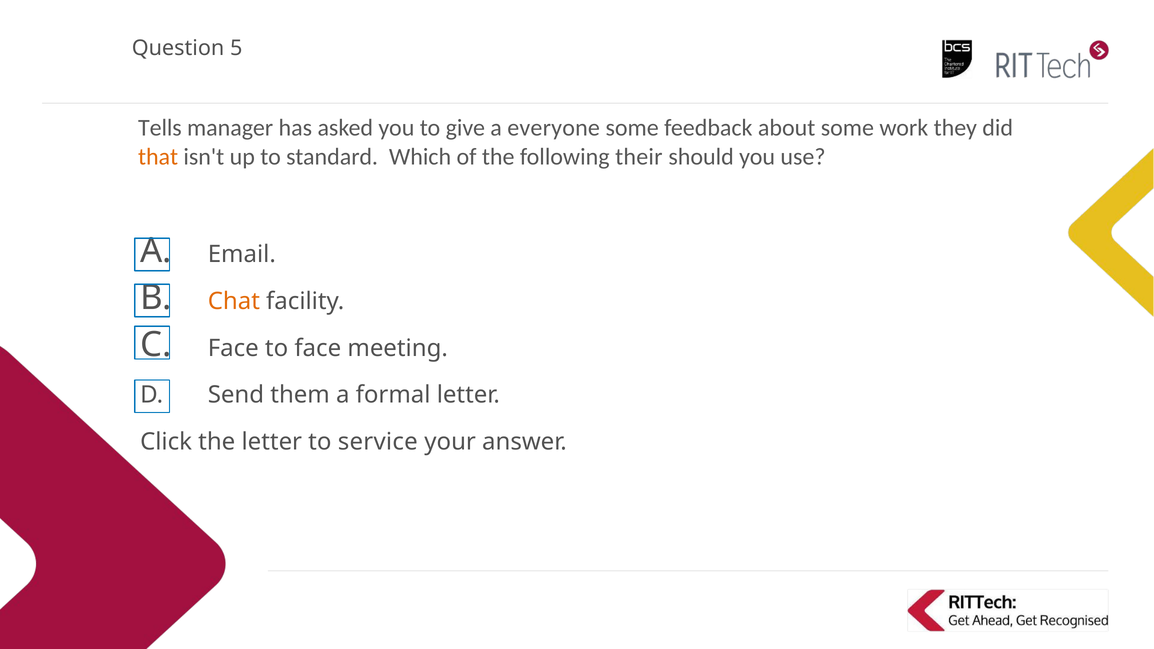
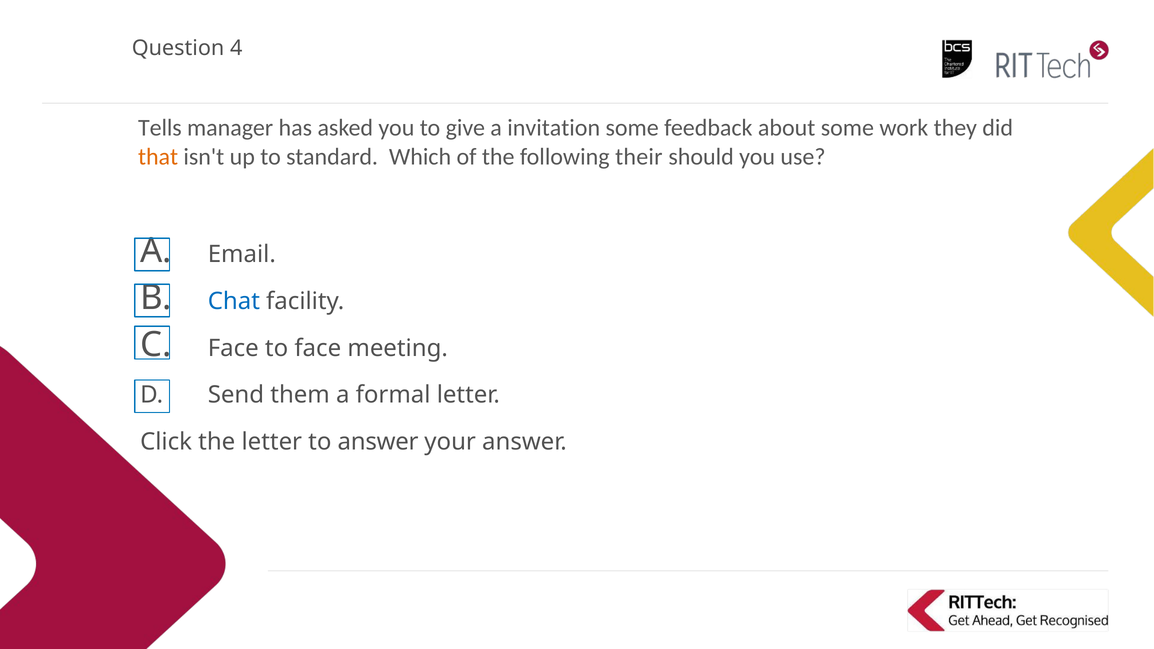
5: 5 -> 4 (236, 48)
everyone: everyone -> invitation (554, 128)
Chat colour: orange -> blue (234, 301)
to service: service -> answer (378, 442)
